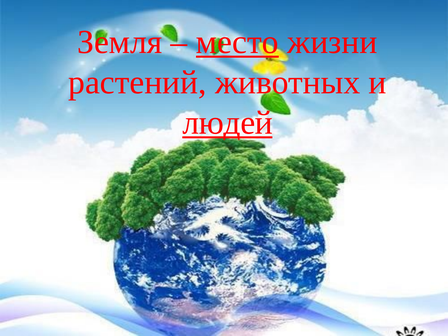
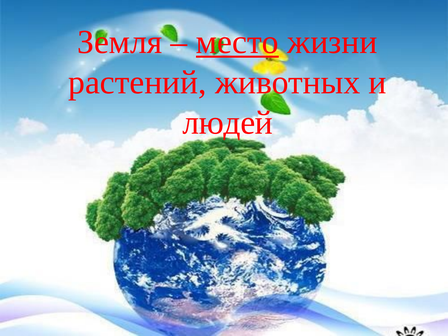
людей underline: present -> none (228, 123)
